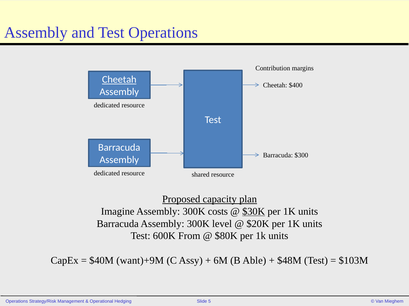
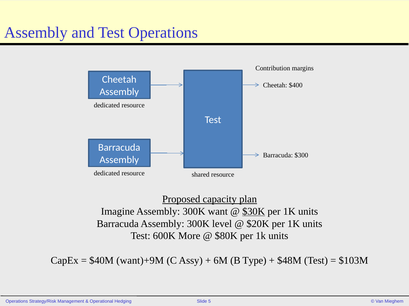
Cheetah underline: present -> none (119, 80)
costs: costs -> want (218, 212)
From: From -> More (189, 237)
Able: Able -> Type (254, 261)
